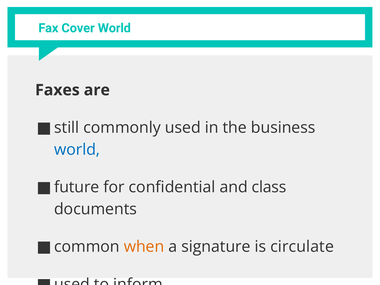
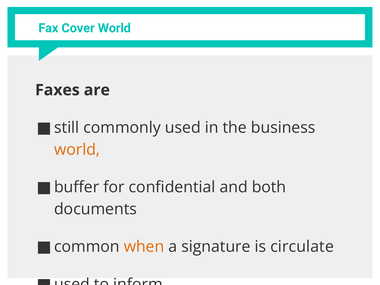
world colour: blue -> orange (77, 150)
future: future -> buffer (77, 187)
class: class -> both (269, 187)
